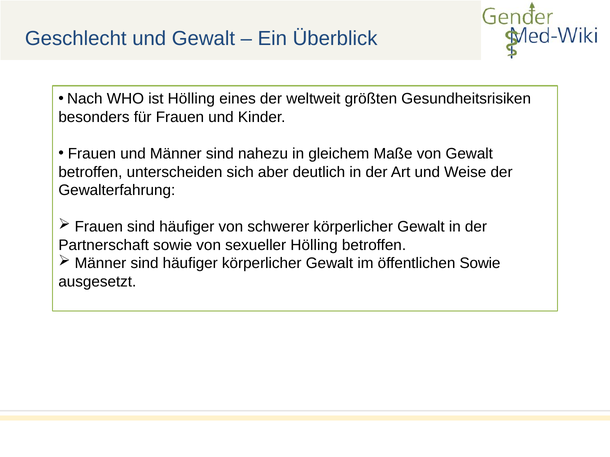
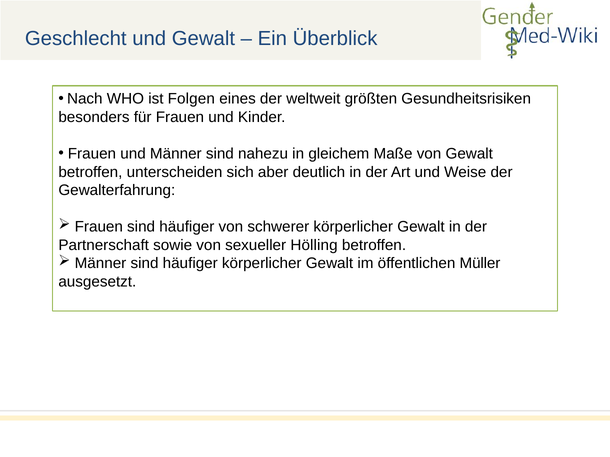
ist Hölling: Hölling -> Folgen (191, 99)
öffentlichen Sowie: Sowie -> Müller (480, 264)
